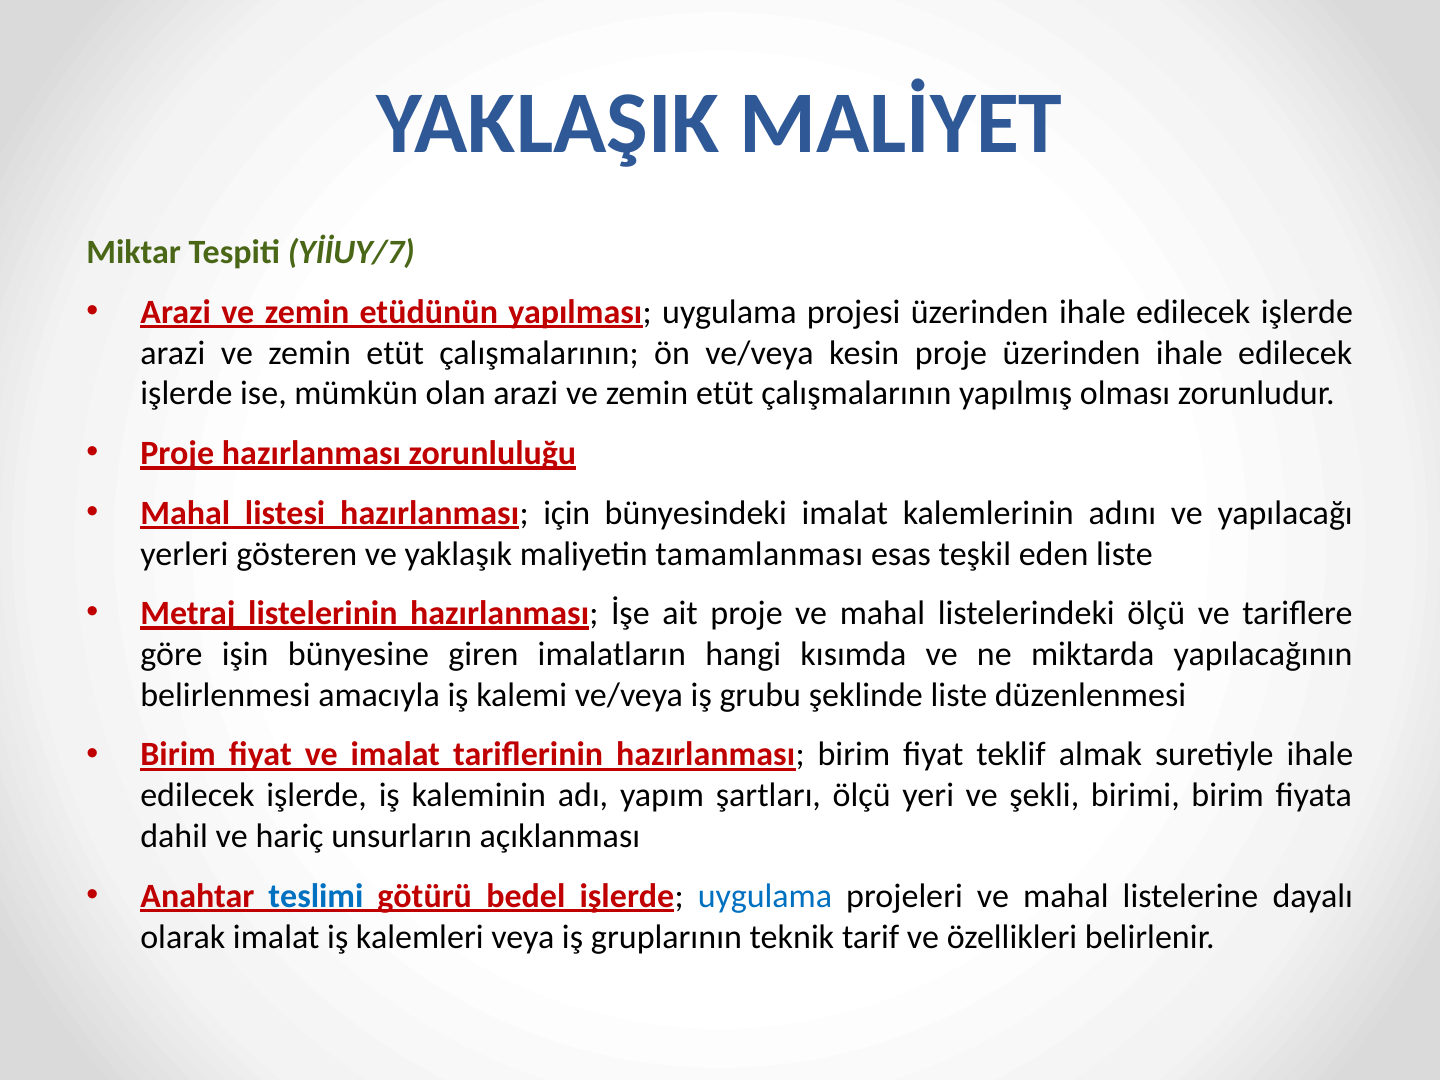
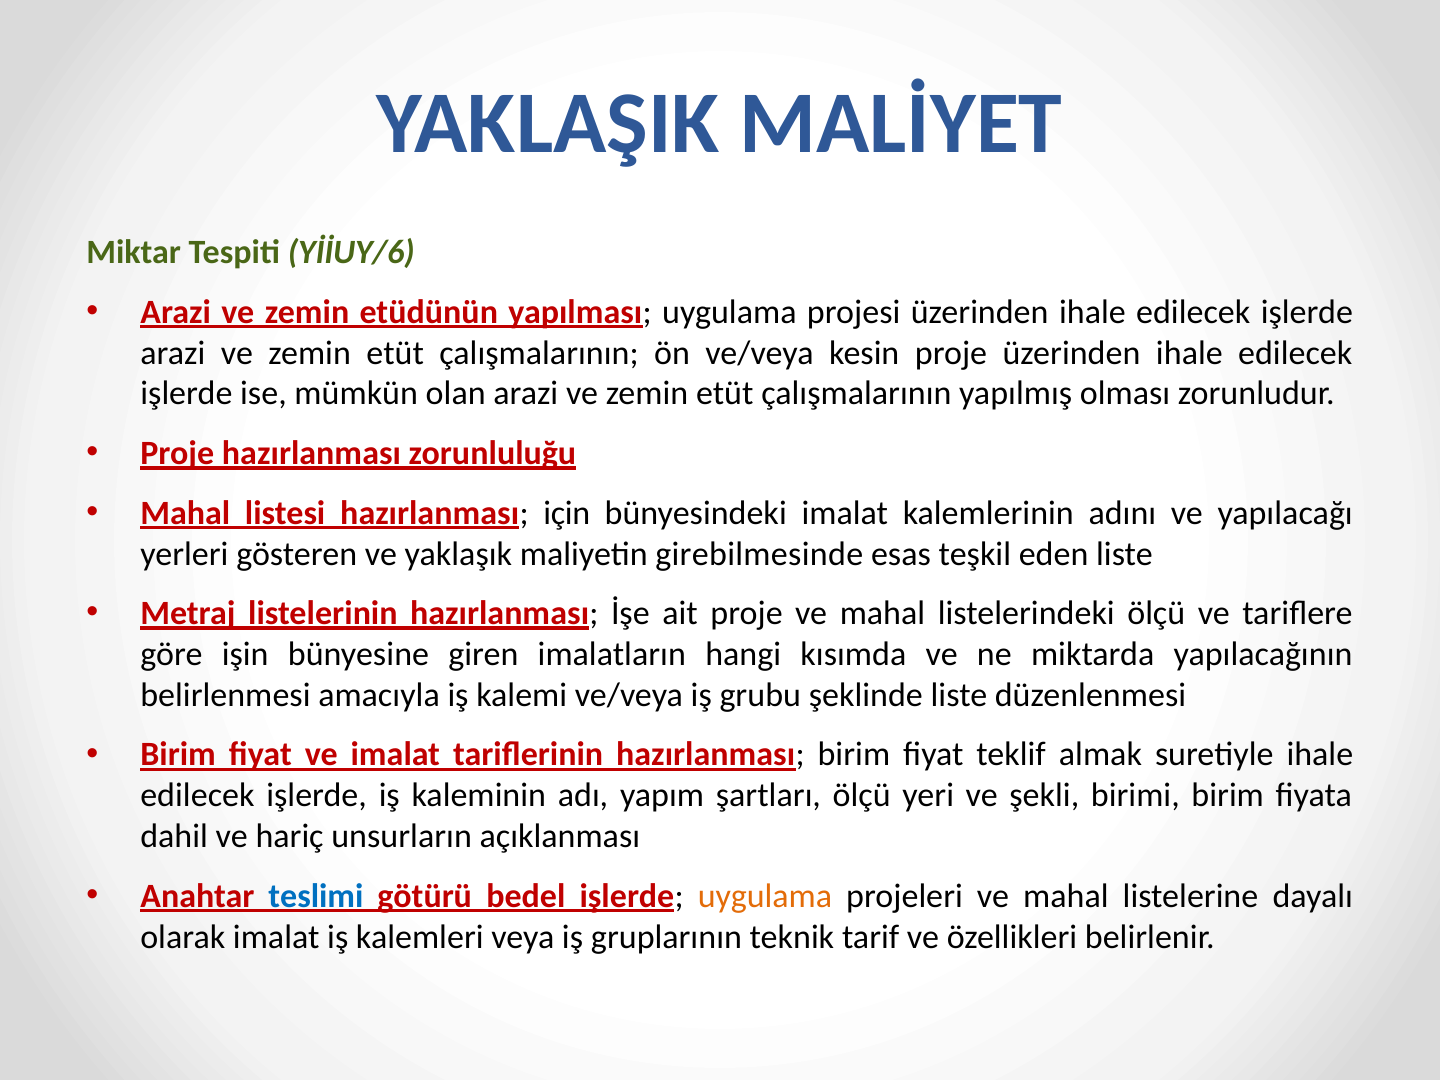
YİİUY/7: YİİUY/7 -> YİİUY/6 (351, 252)
tamamlanması: tamamlanması -> girebilmesinde (759, 554)
uygulama colour: blue -> orange (765, 896)
